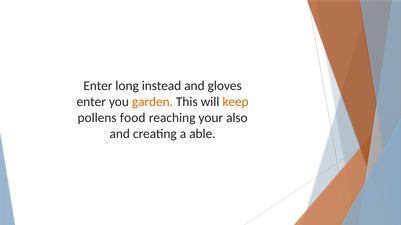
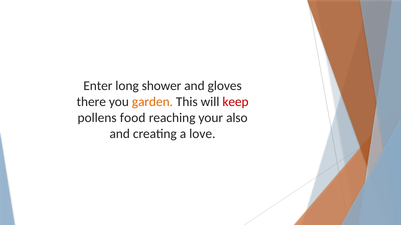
instead: instead -> shower (162, 86)
enter: enter -> there (91, 102)
keep colour: orange -> red (235, 102)
able: able -> love (202, 134)
